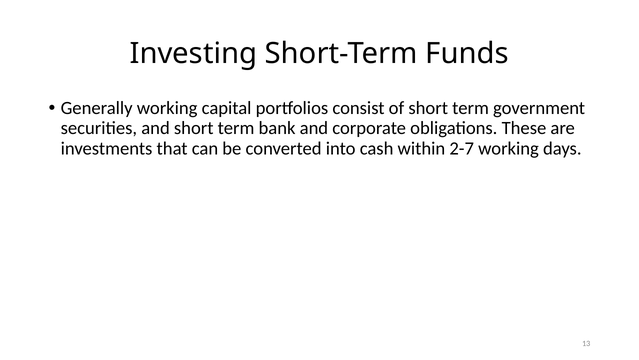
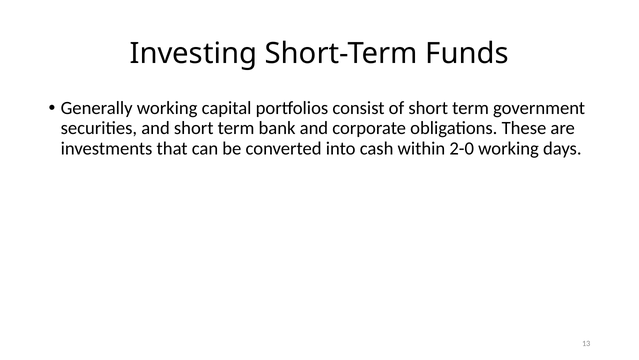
2-7: 2-7 -> 2-0 (462, 148)
